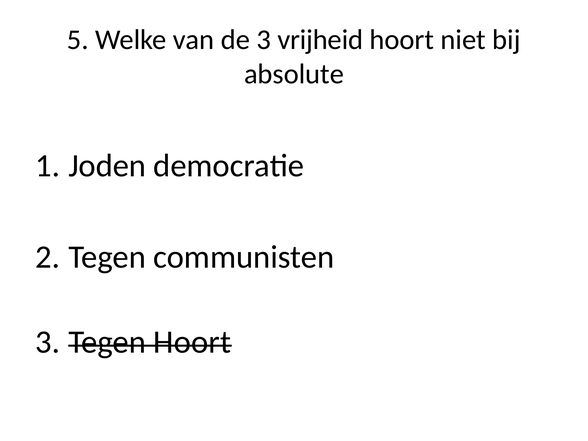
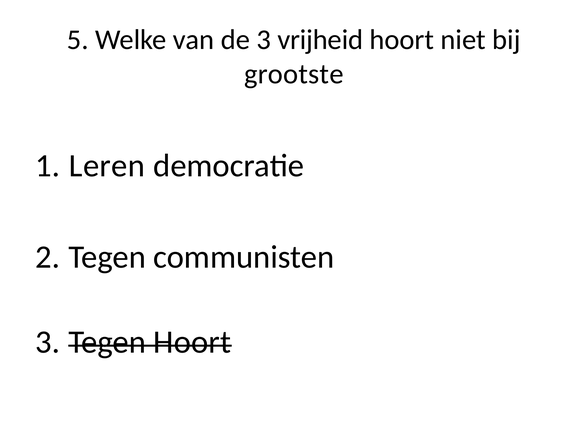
absolute: absolute -> grootste (294, 74)
Joden: Joden -> Leren (107, 166)
